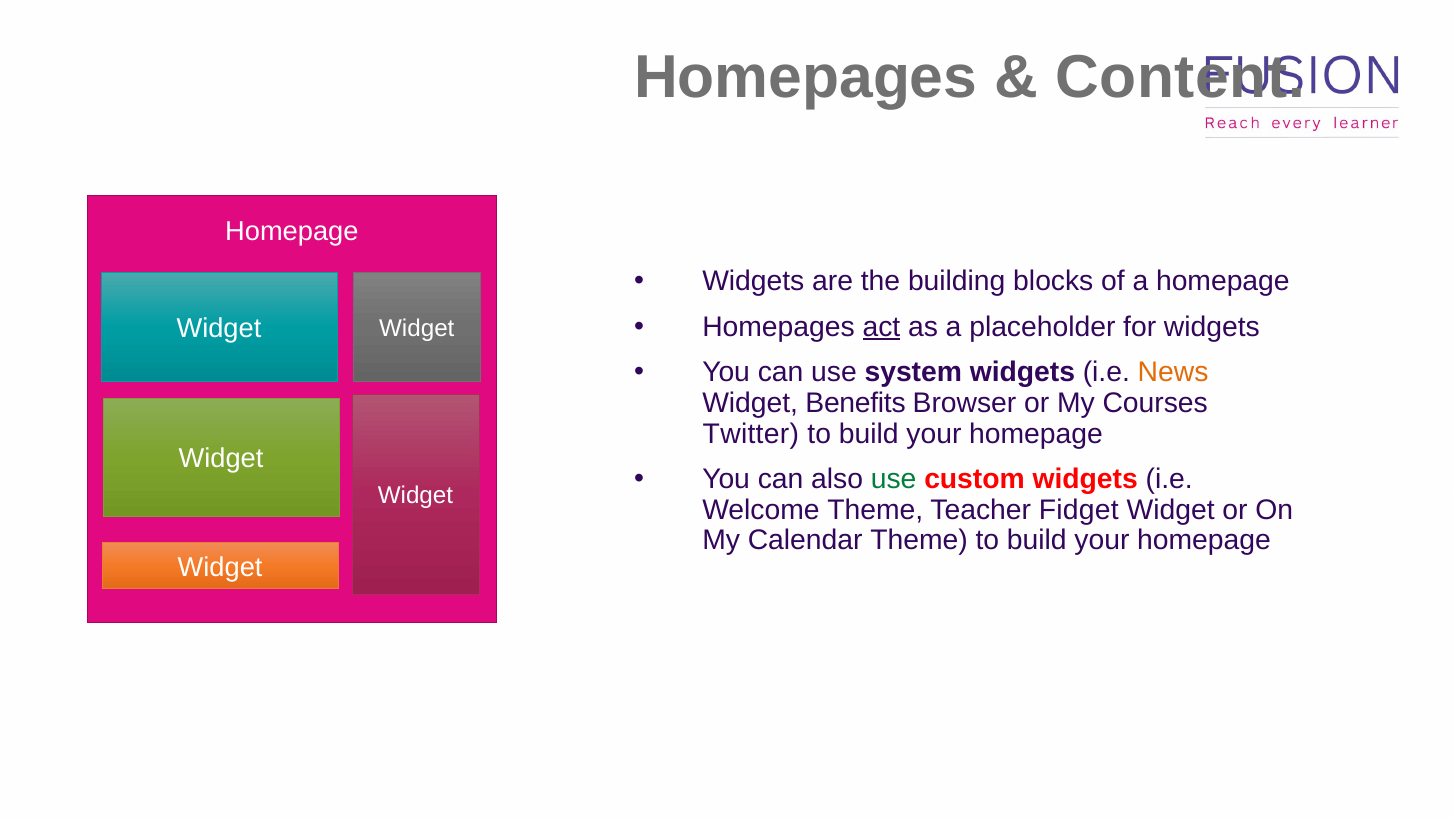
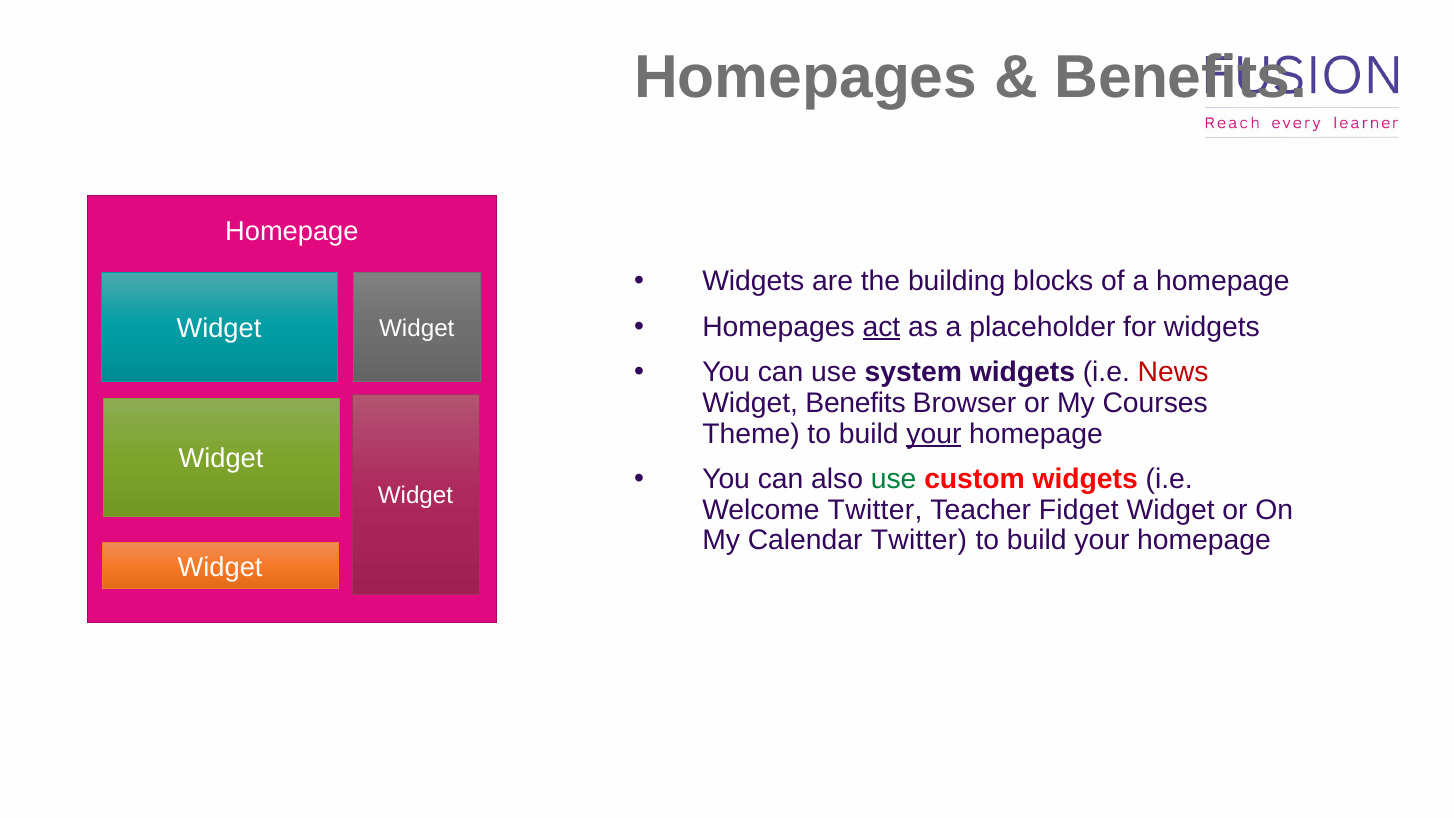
Content: Content -> Benefits (1181, 78)
News colour: orange -> red (1173, 372)
Twitter: Twitter -> Theme (751, 434)
your underline: none -> present (934, 434)
Welcome Theme: Theme -> Twitter (875, 510)
Calendar Theme: Theme -> Twitter (919, 540)
